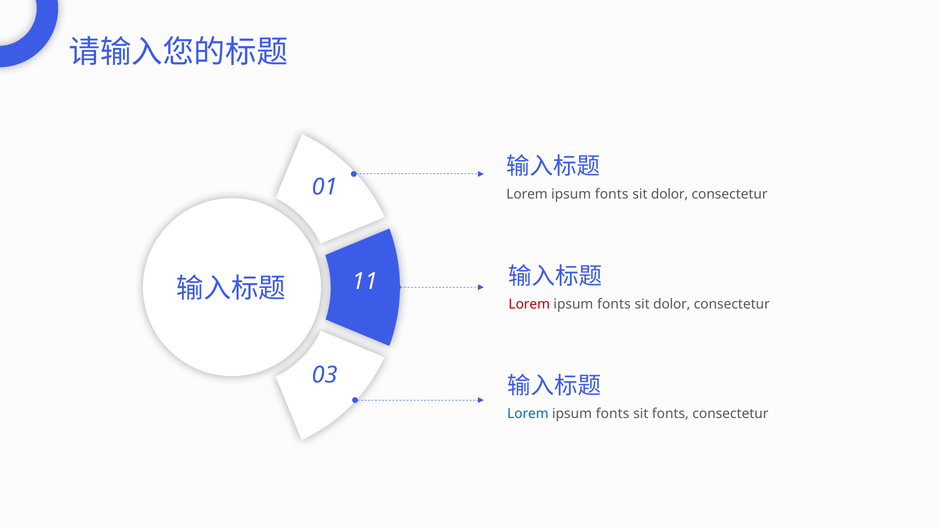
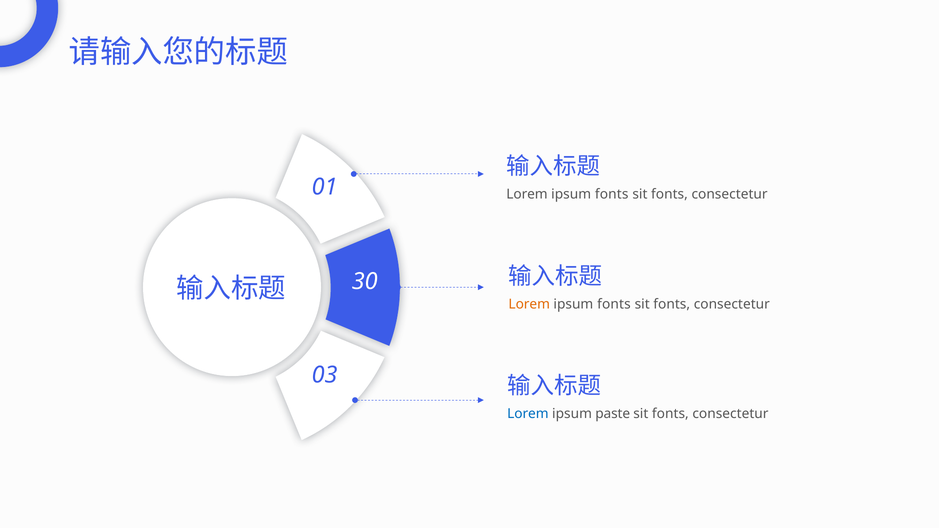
dolor: dolor -> fonts (669, 194)
11: 11 -> 30 (365, 282)
Lorem colour: red -> orange (529, 304)
dolor: dolor -> fonts (672, 304)
fonts: fonts -> paste (613, 414)
